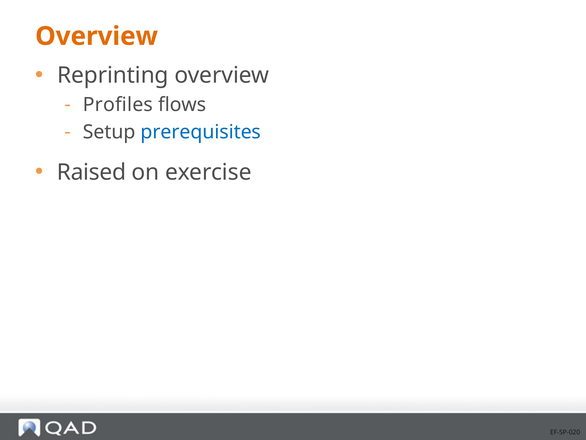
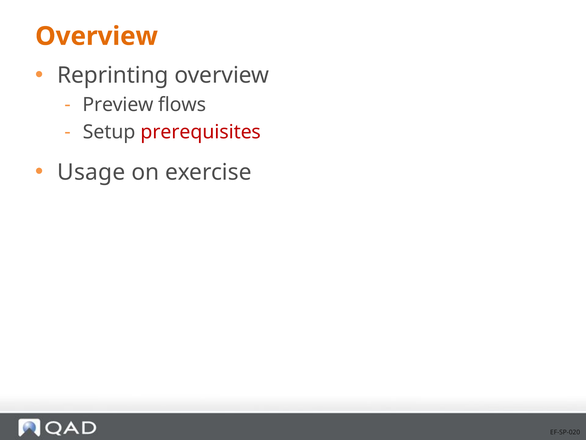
Profiles: Profiles -> Preview (118, 104)
prerequisites colour: blue -> red (201, 132)
Raised: Raised -> Usage (91, 172)
